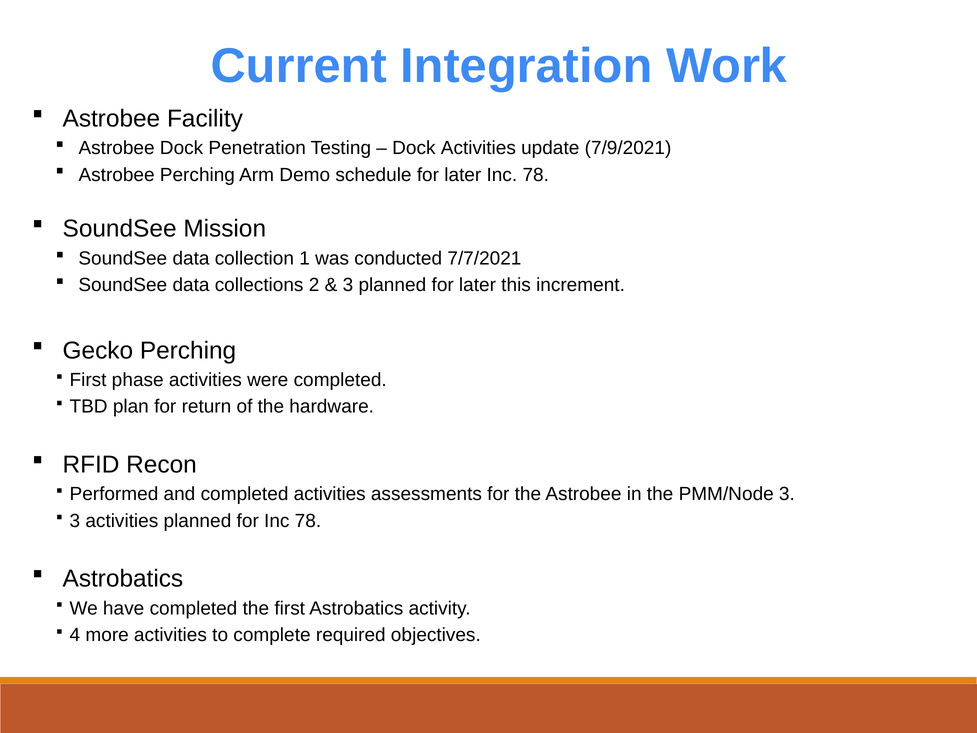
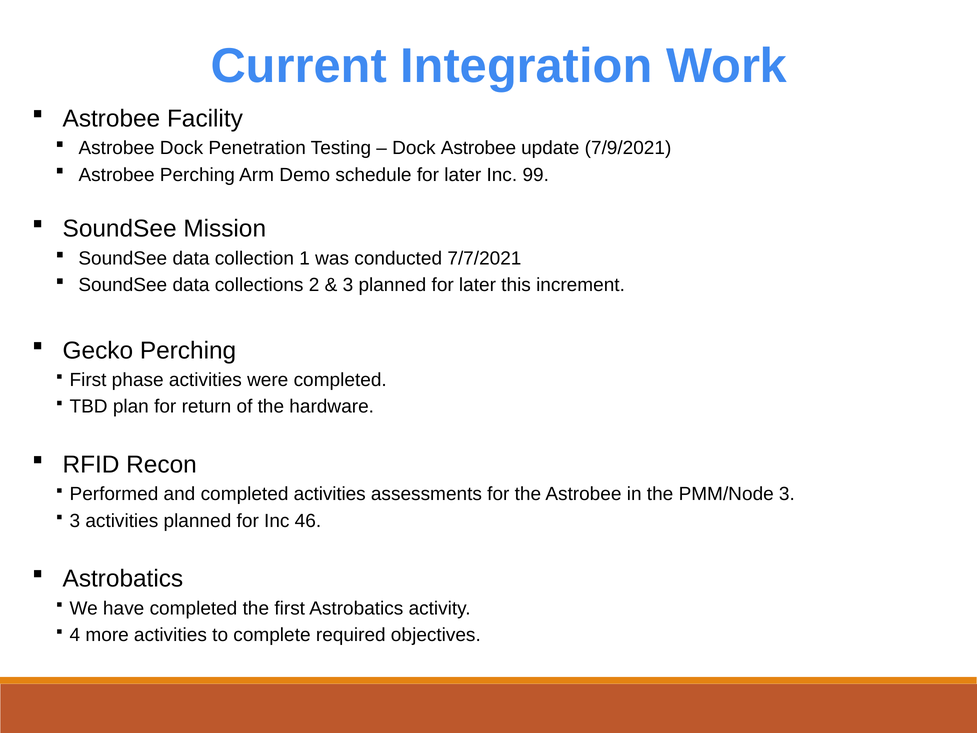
Dock Activities: Activities -> Astrobee (478, 148)
later Inc 78: 78 -> 99 (536, 175)
for Inc 78: 78 -> 46 (308, 521)
